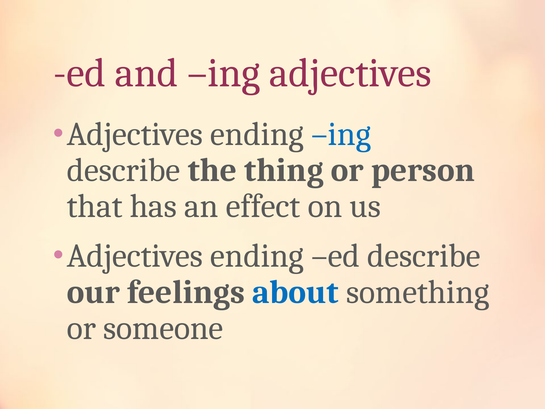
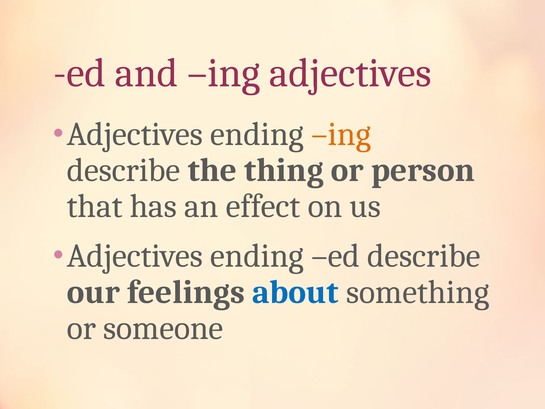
ing colour: blue -> orange (341, 134)
